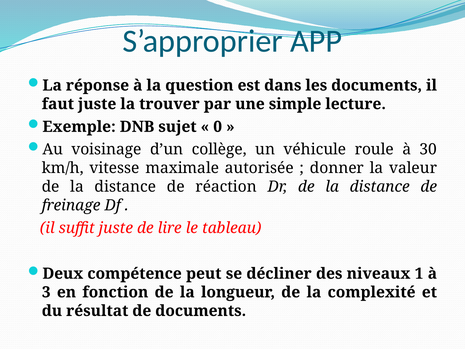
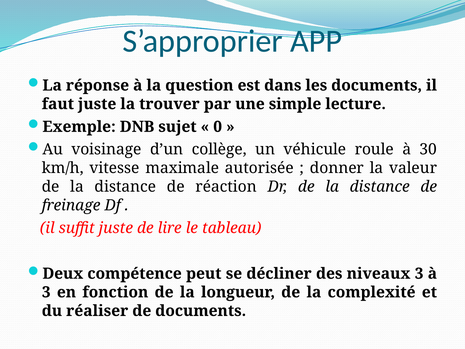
niveaux 1: 1 -> 3 (419, 273)
résultat: résultat -> réaliser (97, 311)
